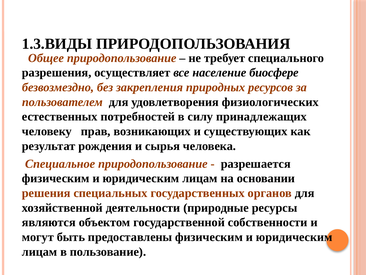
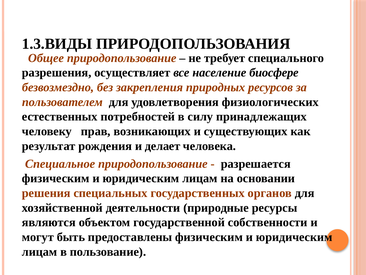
сырья: сырья -> делает (163, 146)
